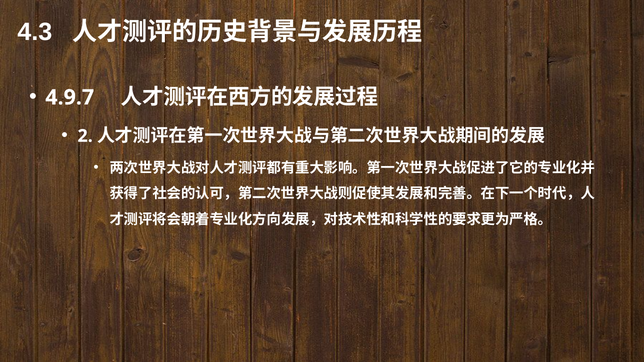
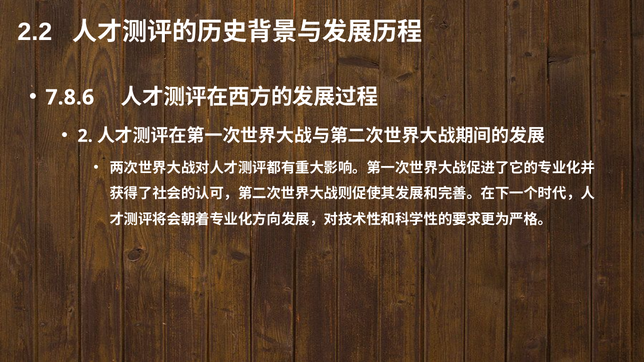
4.3: 4.3 -> 2.2 (35, 32)
4.9.7: 4.9.7 -> 7.8.6 (70, 97)
